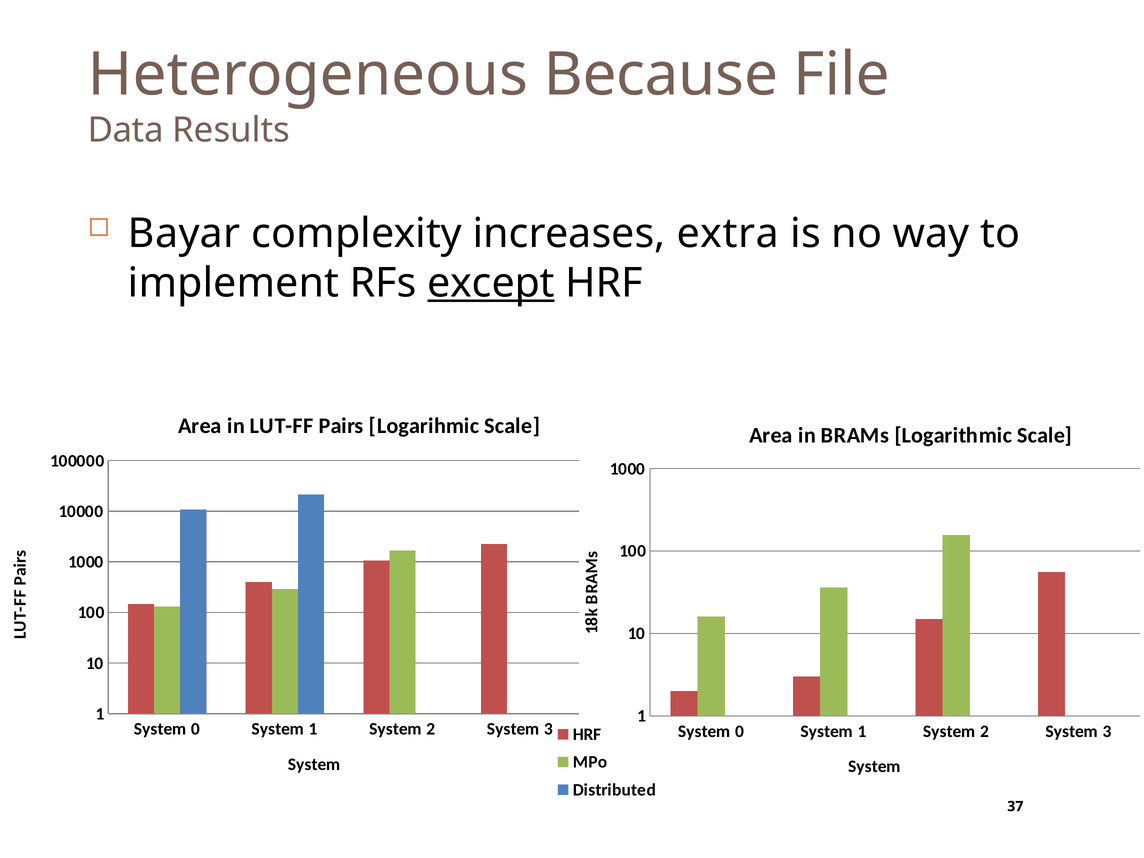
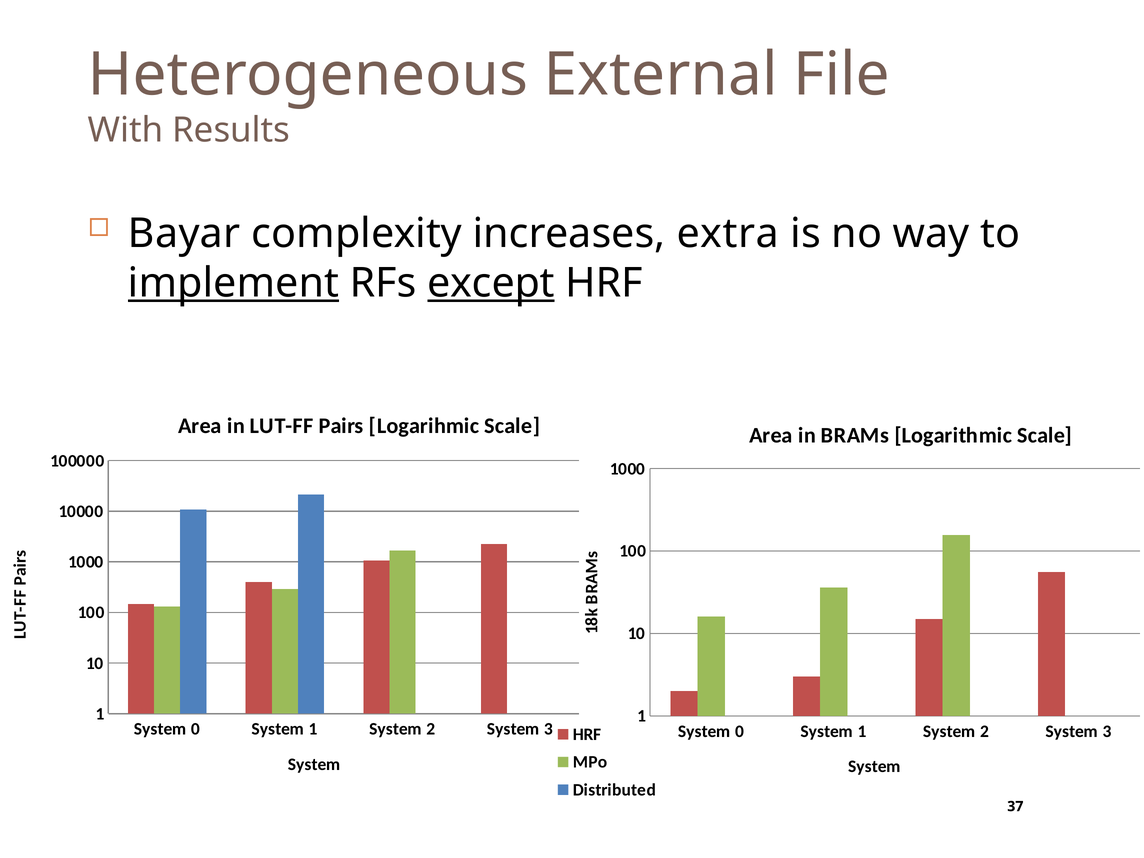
Because: Because -> External (661, 75)
Data: Data -> With (126, 130)
implement underline: none -> present (233, 283)
